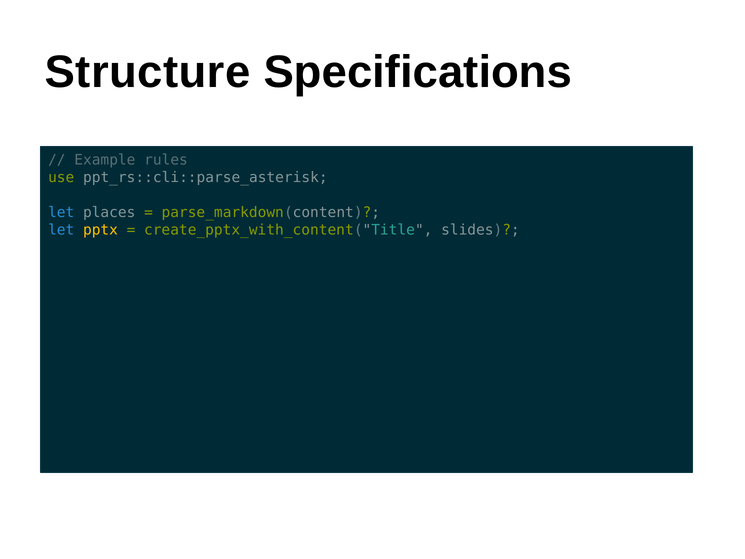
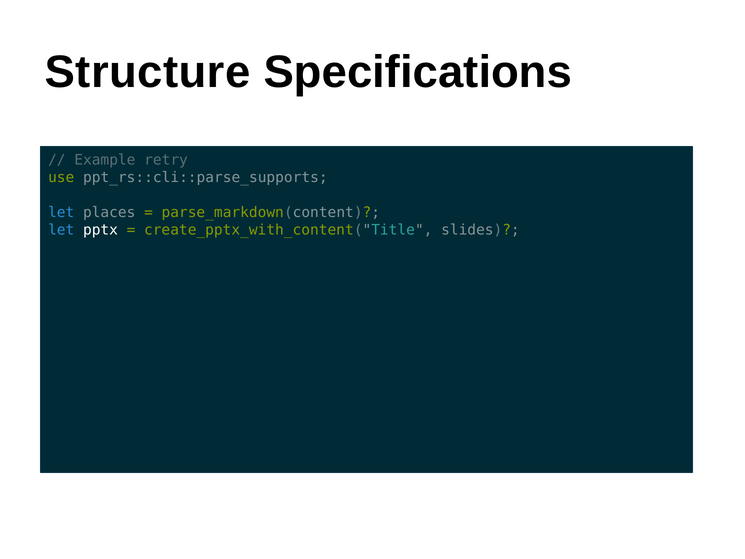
rules: rules -> retry (166, 160)
ppt_rs::cli::parse_asterisk: ppt_rs::cli::parse_asterisk -> ppt_rs::cli::parse_supports (205, 177)
pptx colour: yellow -> white (100, 230)
